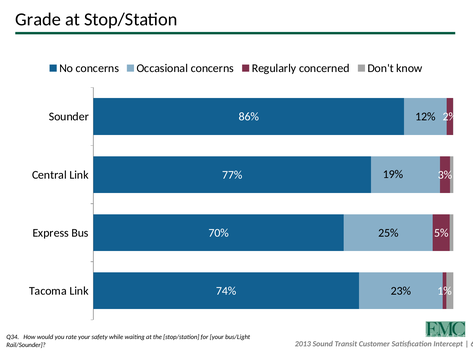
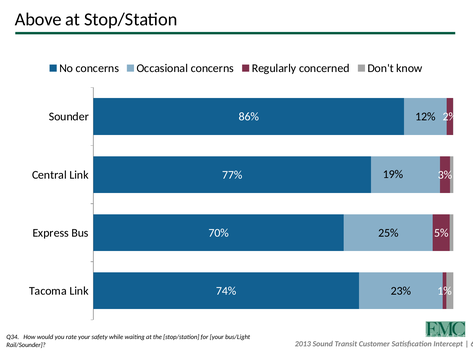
Grade: Grade -> Above (38, 19)
